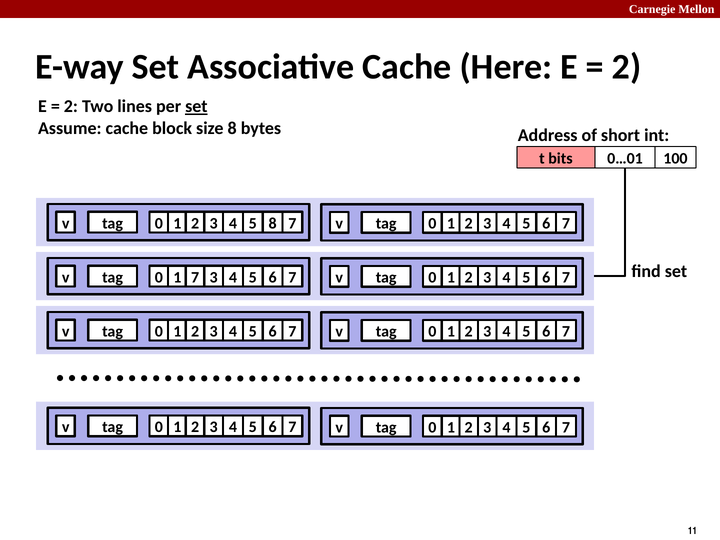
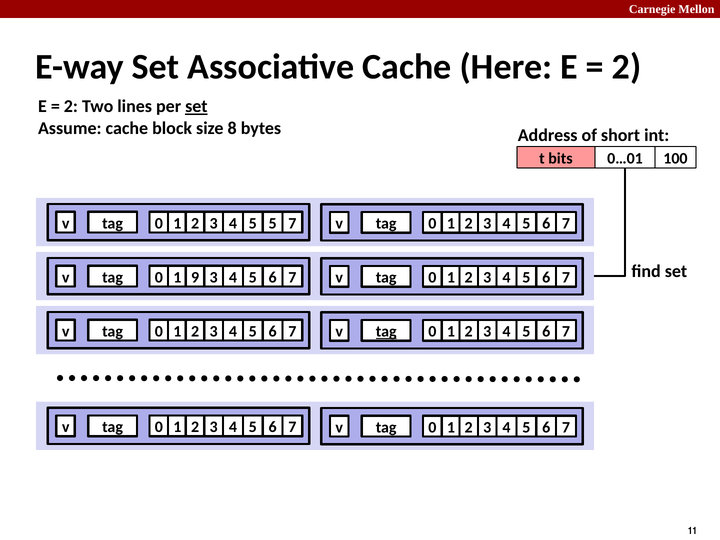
3 8: 8 -> 5 (273, 223)
1 7: 7 -> 9 (195, 277)
tag underline: none -> present (386, 332)
